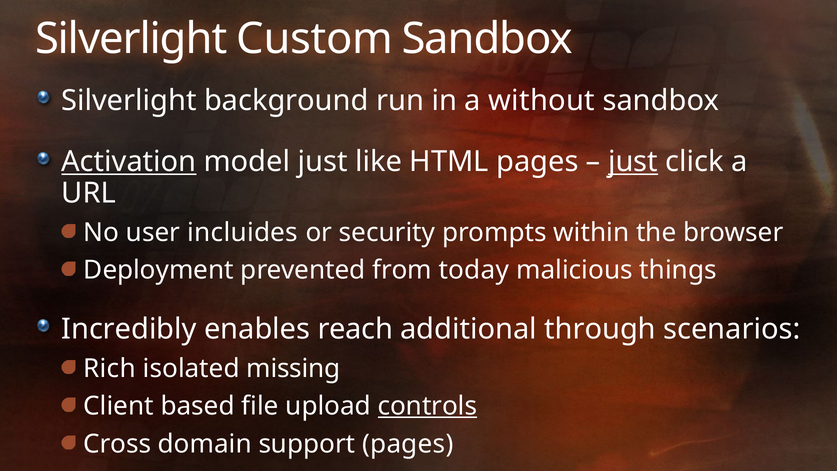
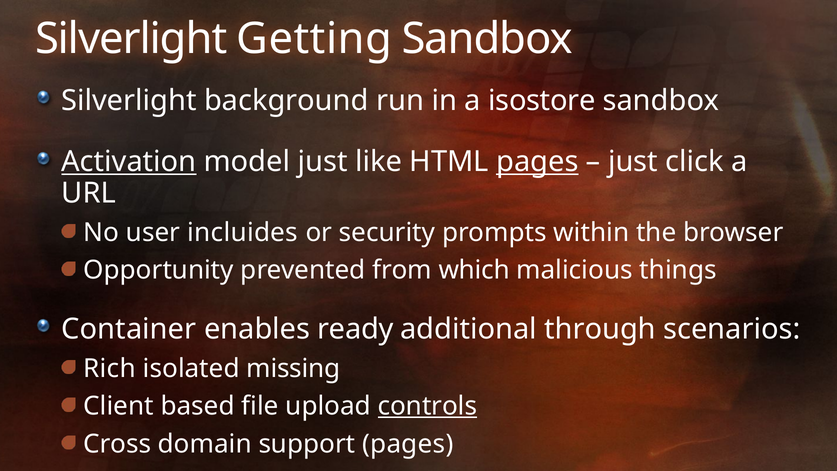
Custom: Custom -> Getting (314, 39)
without: without -> isostore (542, 101)
pages underline: none -> present (537, 162)
just underline: present -> none (633, 162)
Deployment: Deployment -> Opportunity (159, 270)
today: today -> which (474, 270)
Incredibly: Incredibly -> Container (129, 329)
reach: reach -> ready (355, 329)
